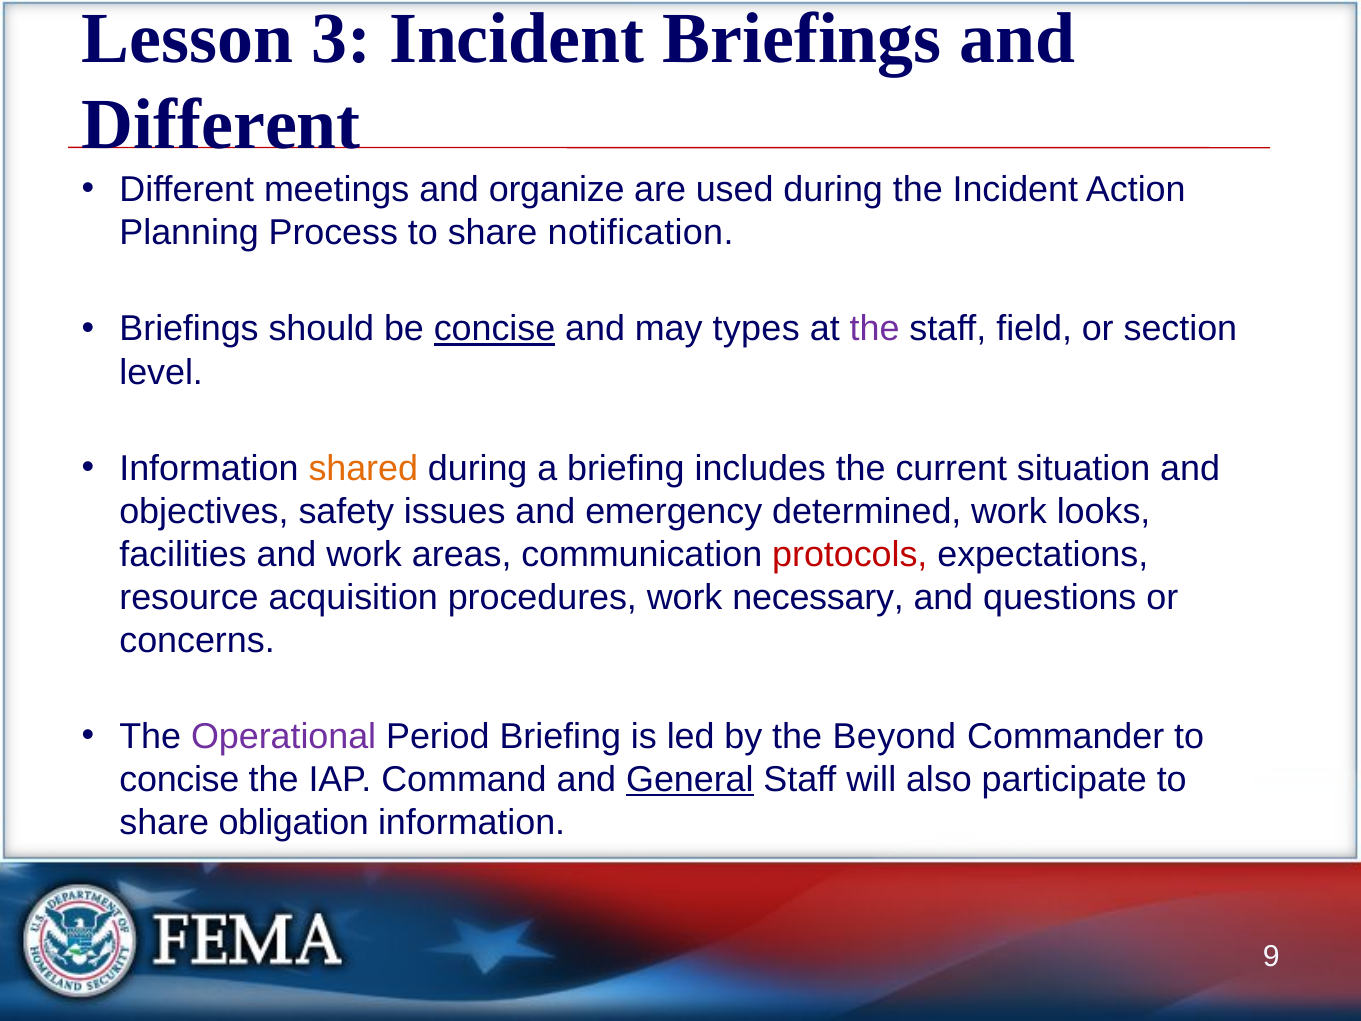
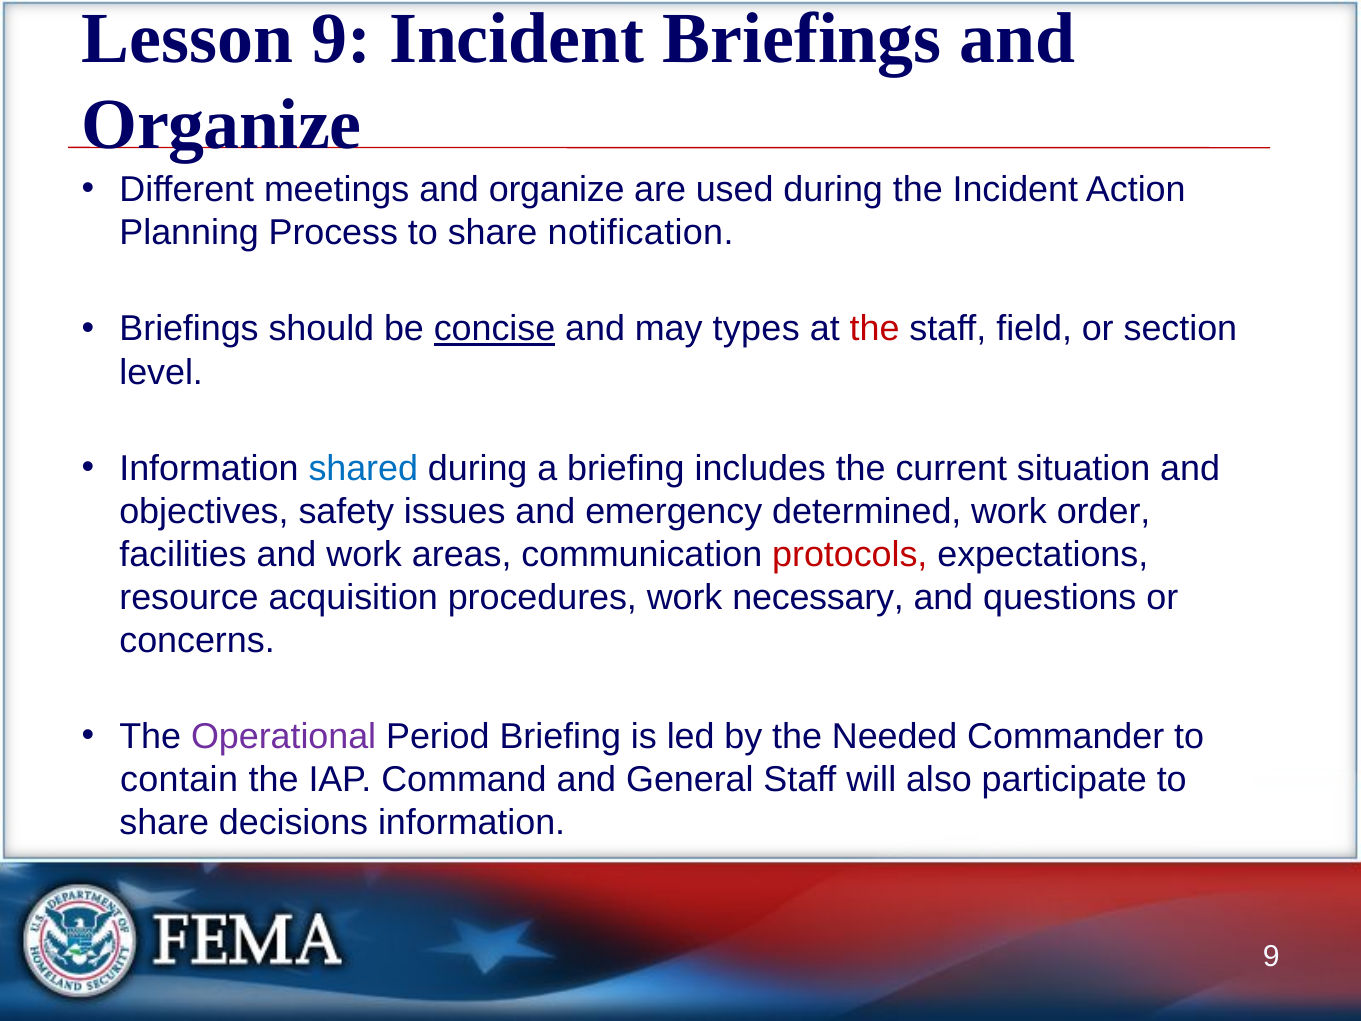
Lesson 3: 3 -> 9 (341, 39)
Different: Different -> Organize (222, 125)
the colour: purple -> red (875, 329)
shared colour: orange -> blue (363, 468)
looks: looks -> order (1104, 511)
Beyond: Beyond -> Needed (895, 736)
concise: concise -> contain (179, 780)
General underline: present -> none (690, 780)
obligation: obligation -> decisions (294, 823)
